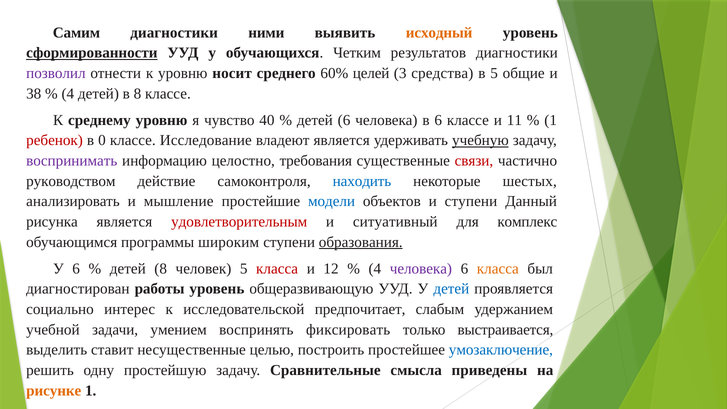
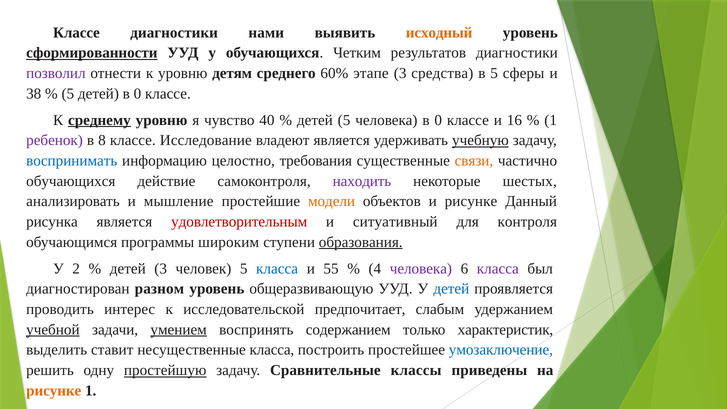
Самим: Самим -> Классе (76, 33)
ними: ними -> нами (266, 33)
носит: носит -> детям (232, 73)
целей: целей -> этапе (371, 73)
общие: общие -> сферы (524, 73)
4: 4 -> 5 (68, 94)
детей в 8: 8 -> 0 (137, 94)
среднему underline: none -> present (99, 120)
детей 6: 6 -> 5 (344, 120)
человека в 6: 6 -> 0 (438, 120)
11: 11 -> 16 (514, 120)
ребенок colour: red -> purple (55, 140)
0: 0 -> 8 (102, 140)
воспринимать colour: purple -> blue (72, 161)
связи colour: red -> orange (474, 161)
руководством: руководством -> обучающихся (71, 181)
находить colour: blue -> purple (362, 181)
модели colour: blue -> orange (332, 201)
и ступени: ступени -> рисунке (471, 201)
комплекс: комплекс -> контроля (527, 222)
У 6: 6 -> 2 (76, 269)
детей 8: 8 -> 3 (161, 269)
класса colour: red -> blue (277, 269)
12: 12 -> 55 (331, 269)
класса colour: orange -> purple (498, 269)
работы: работы -> разном (159, 289)
социально: социально -> проводить (60, 309)
учебной underline: none -> present (53, 330)
умением underline: none -> present (179, 330)
фиксировать: фиксировать -> содержанием (348, 330)
выстраивается: выстраивается -> характеристик (505, 330)
несущественные целью: целью -> класса (272, 350)
простейшую underline: none -> present (165, 370)
смысла: смысла -> классы (416, 370)
